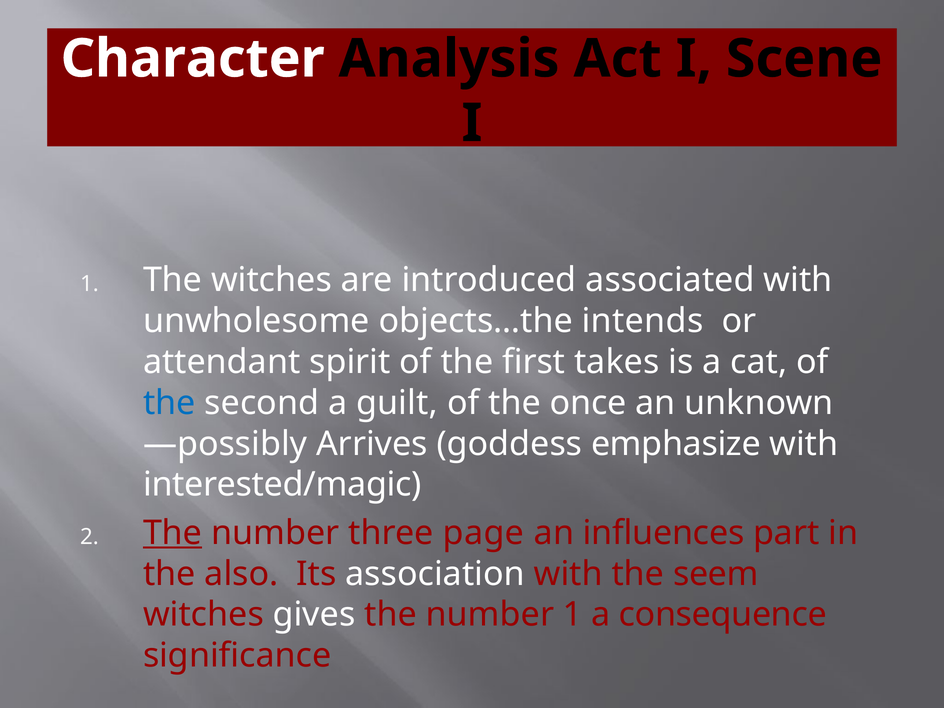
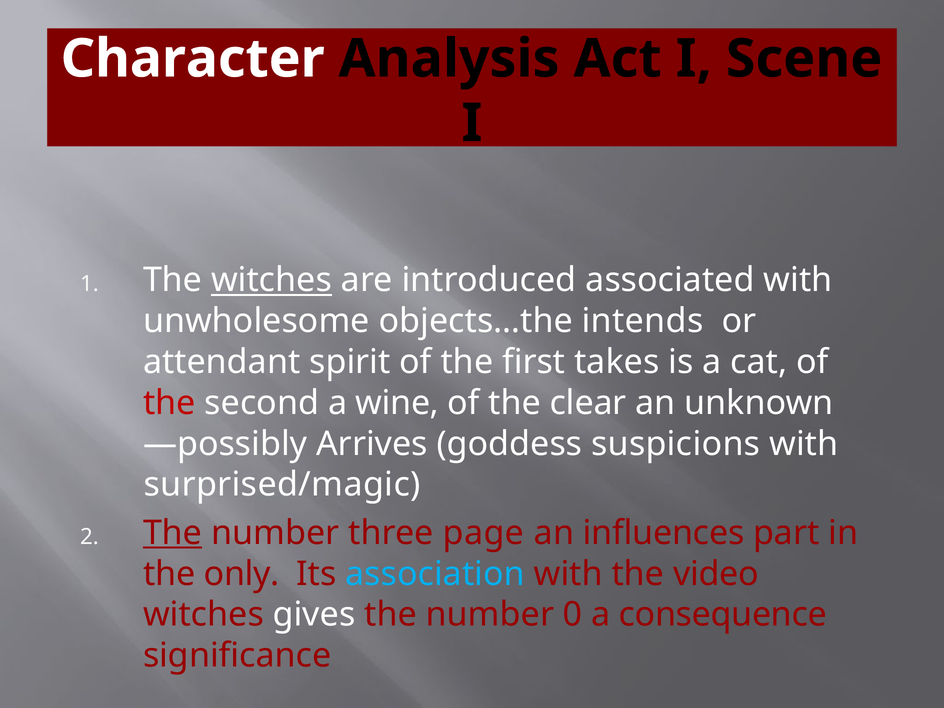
witches underline: none -> present (272, 280)
the colour: blue -> red (169, 403)
guilt: guilt -> wine (397, 403)
once: once -> clear (588, 403)
emphasize: emphasize -> suspicions (676, 444)
interested/magic: interested/magic -> surprised/magic (282, 485)
also: also -> only (242, 574)
association colour: white -> light blue (435, 574)
seem: seem -> video (716, 574)
number 1: 1 -> 0 (573, 615)
